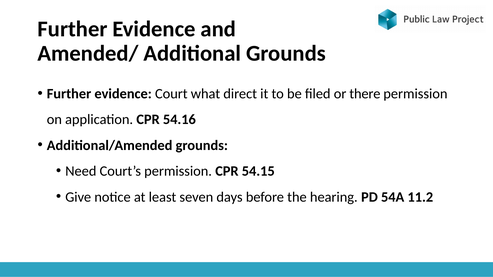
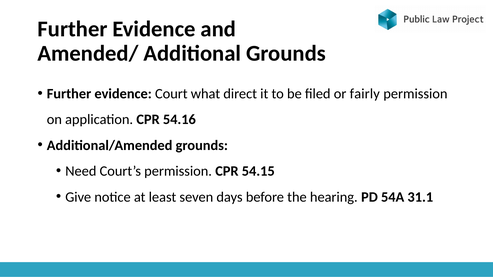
there: there -> fairly (365, 94)
11.2: 11.2 -> 31.1 (420, 197)
